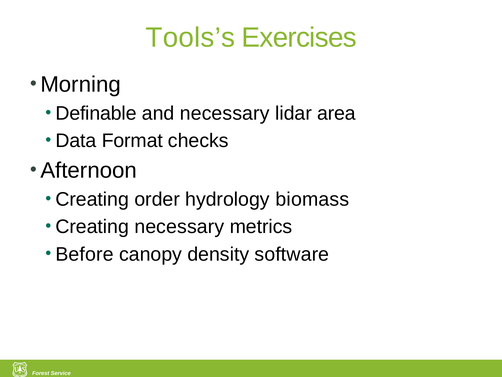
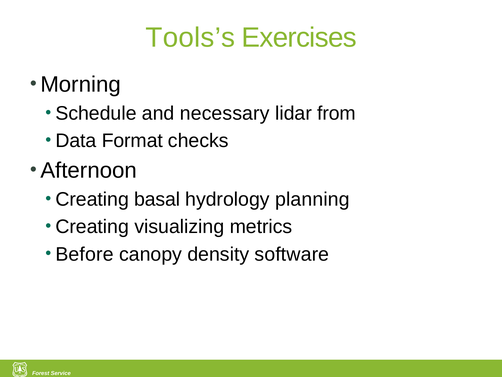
Definable: Definable -> Schedule (96, 113)
area: area -> from (336, 113)
order: order -> basal (157, 199)
biomass: biomass -> planning (312, 199)
Creating necessary: necessary -> visualizing (179, 227)
